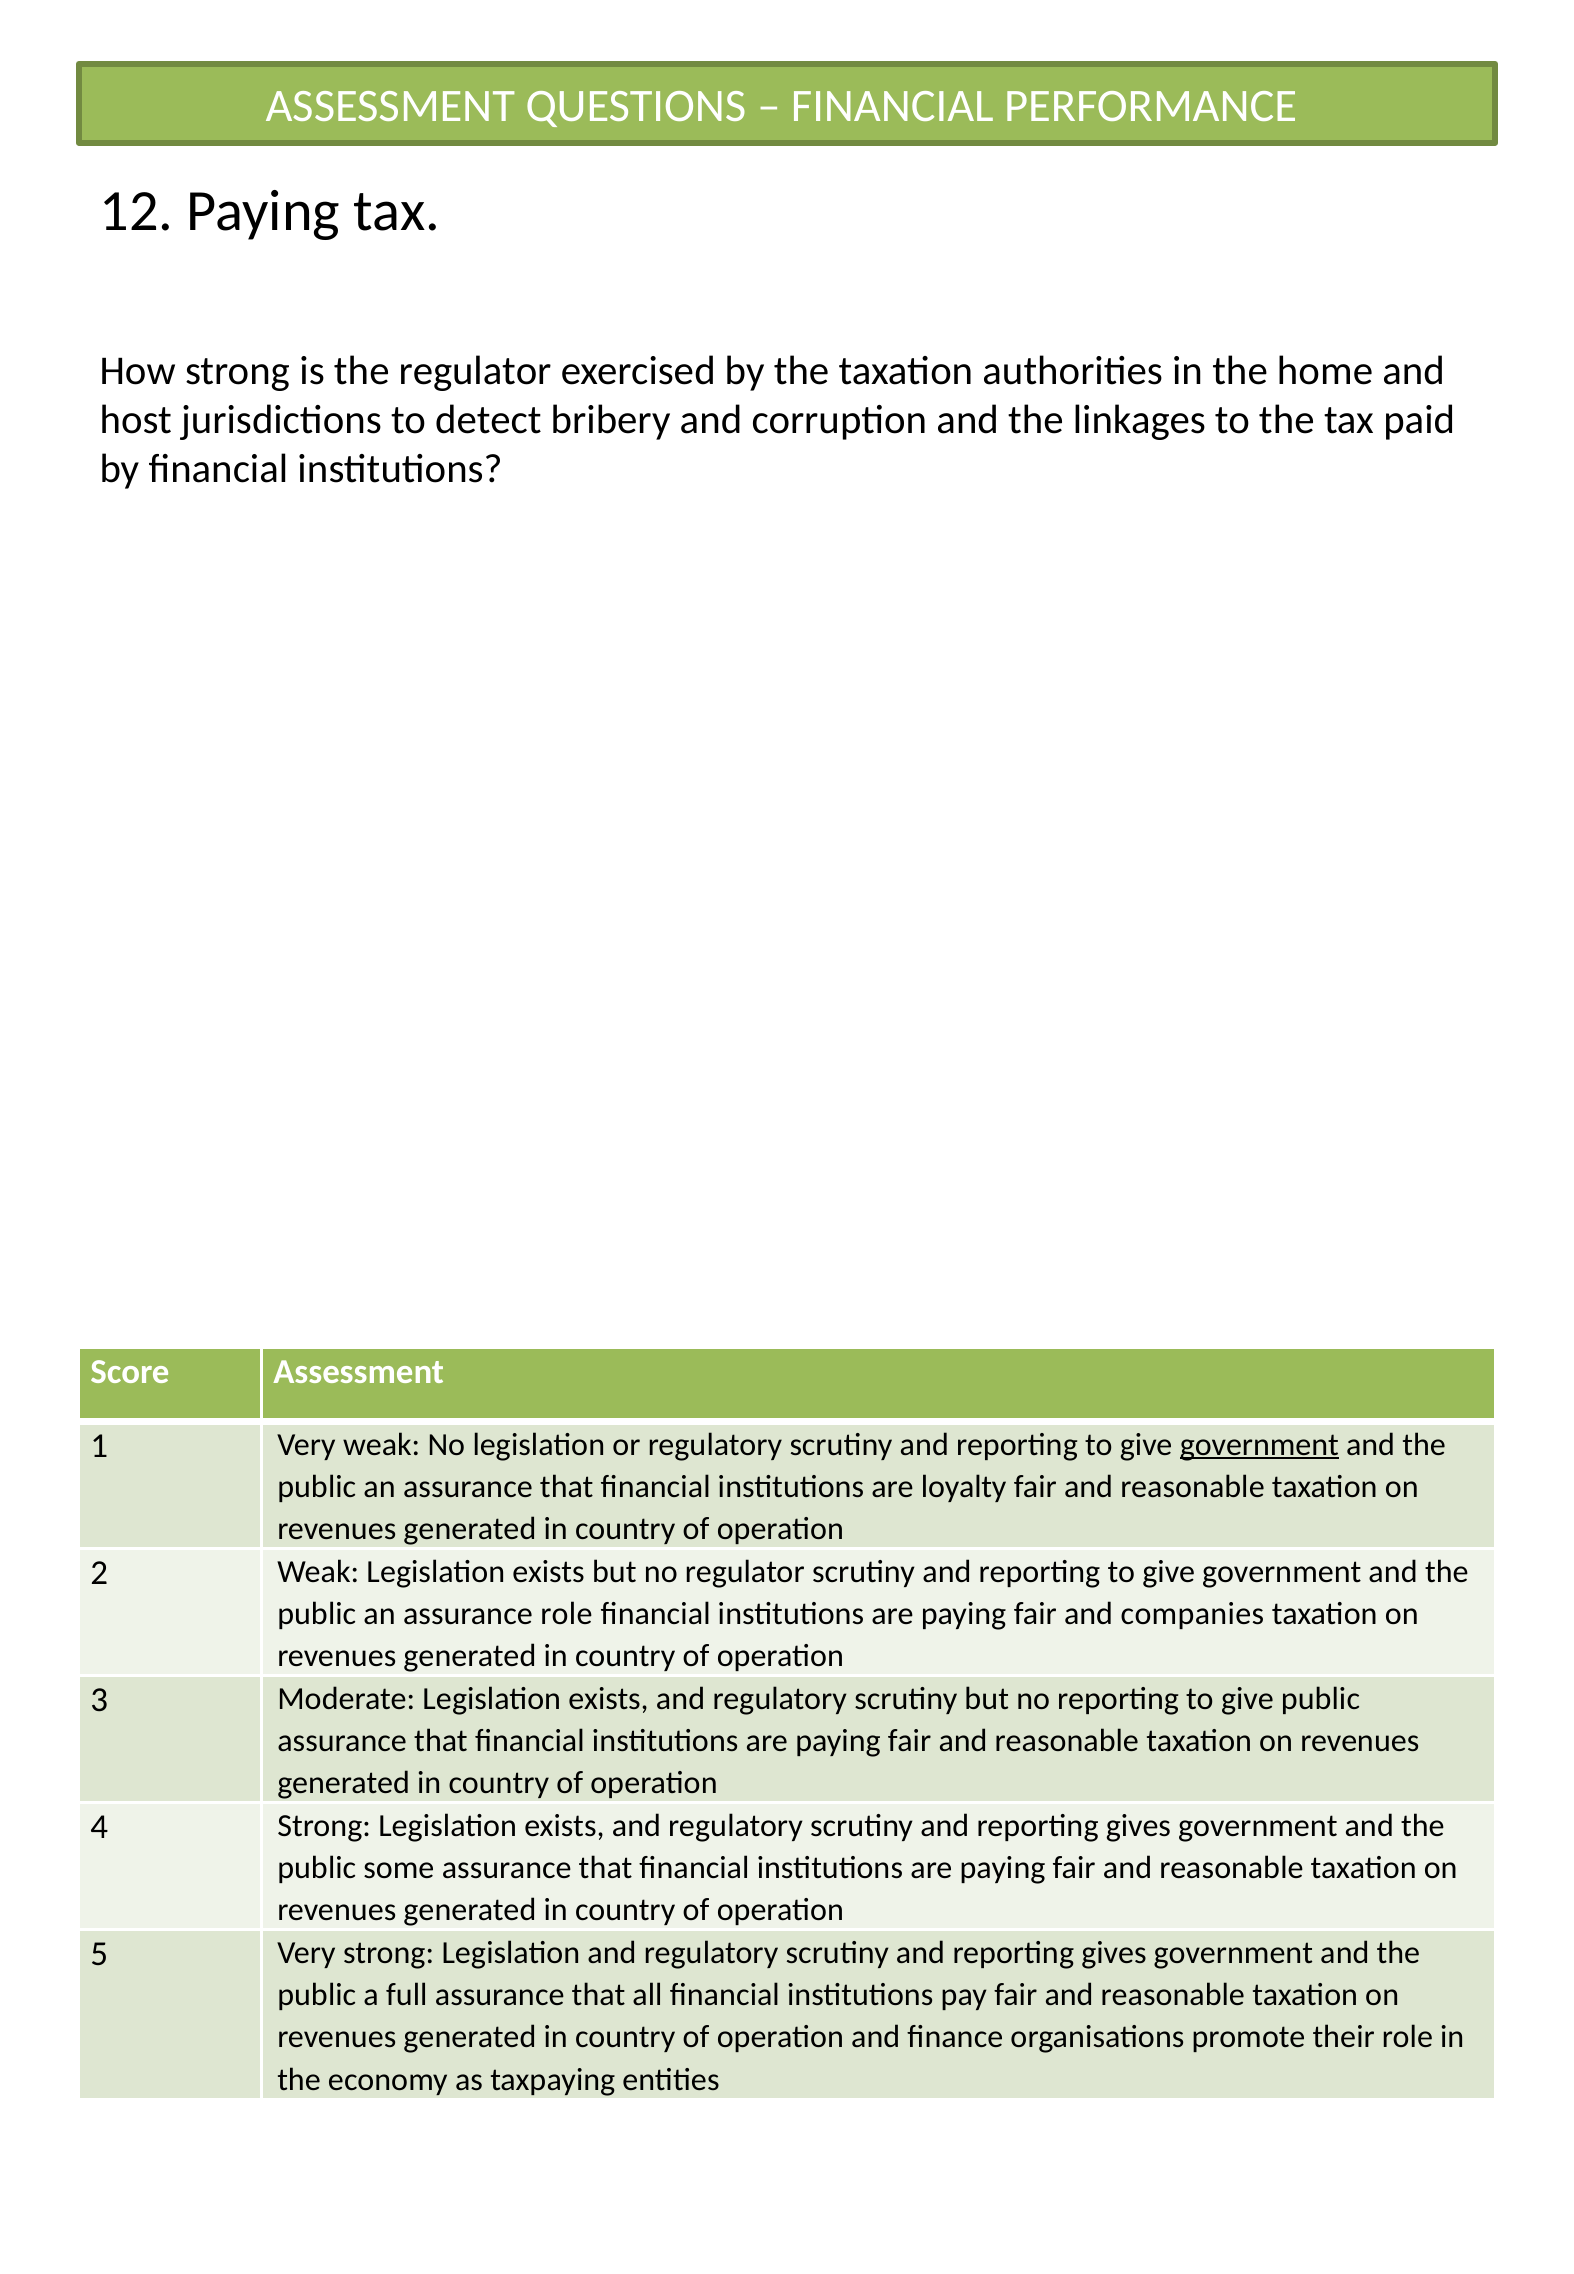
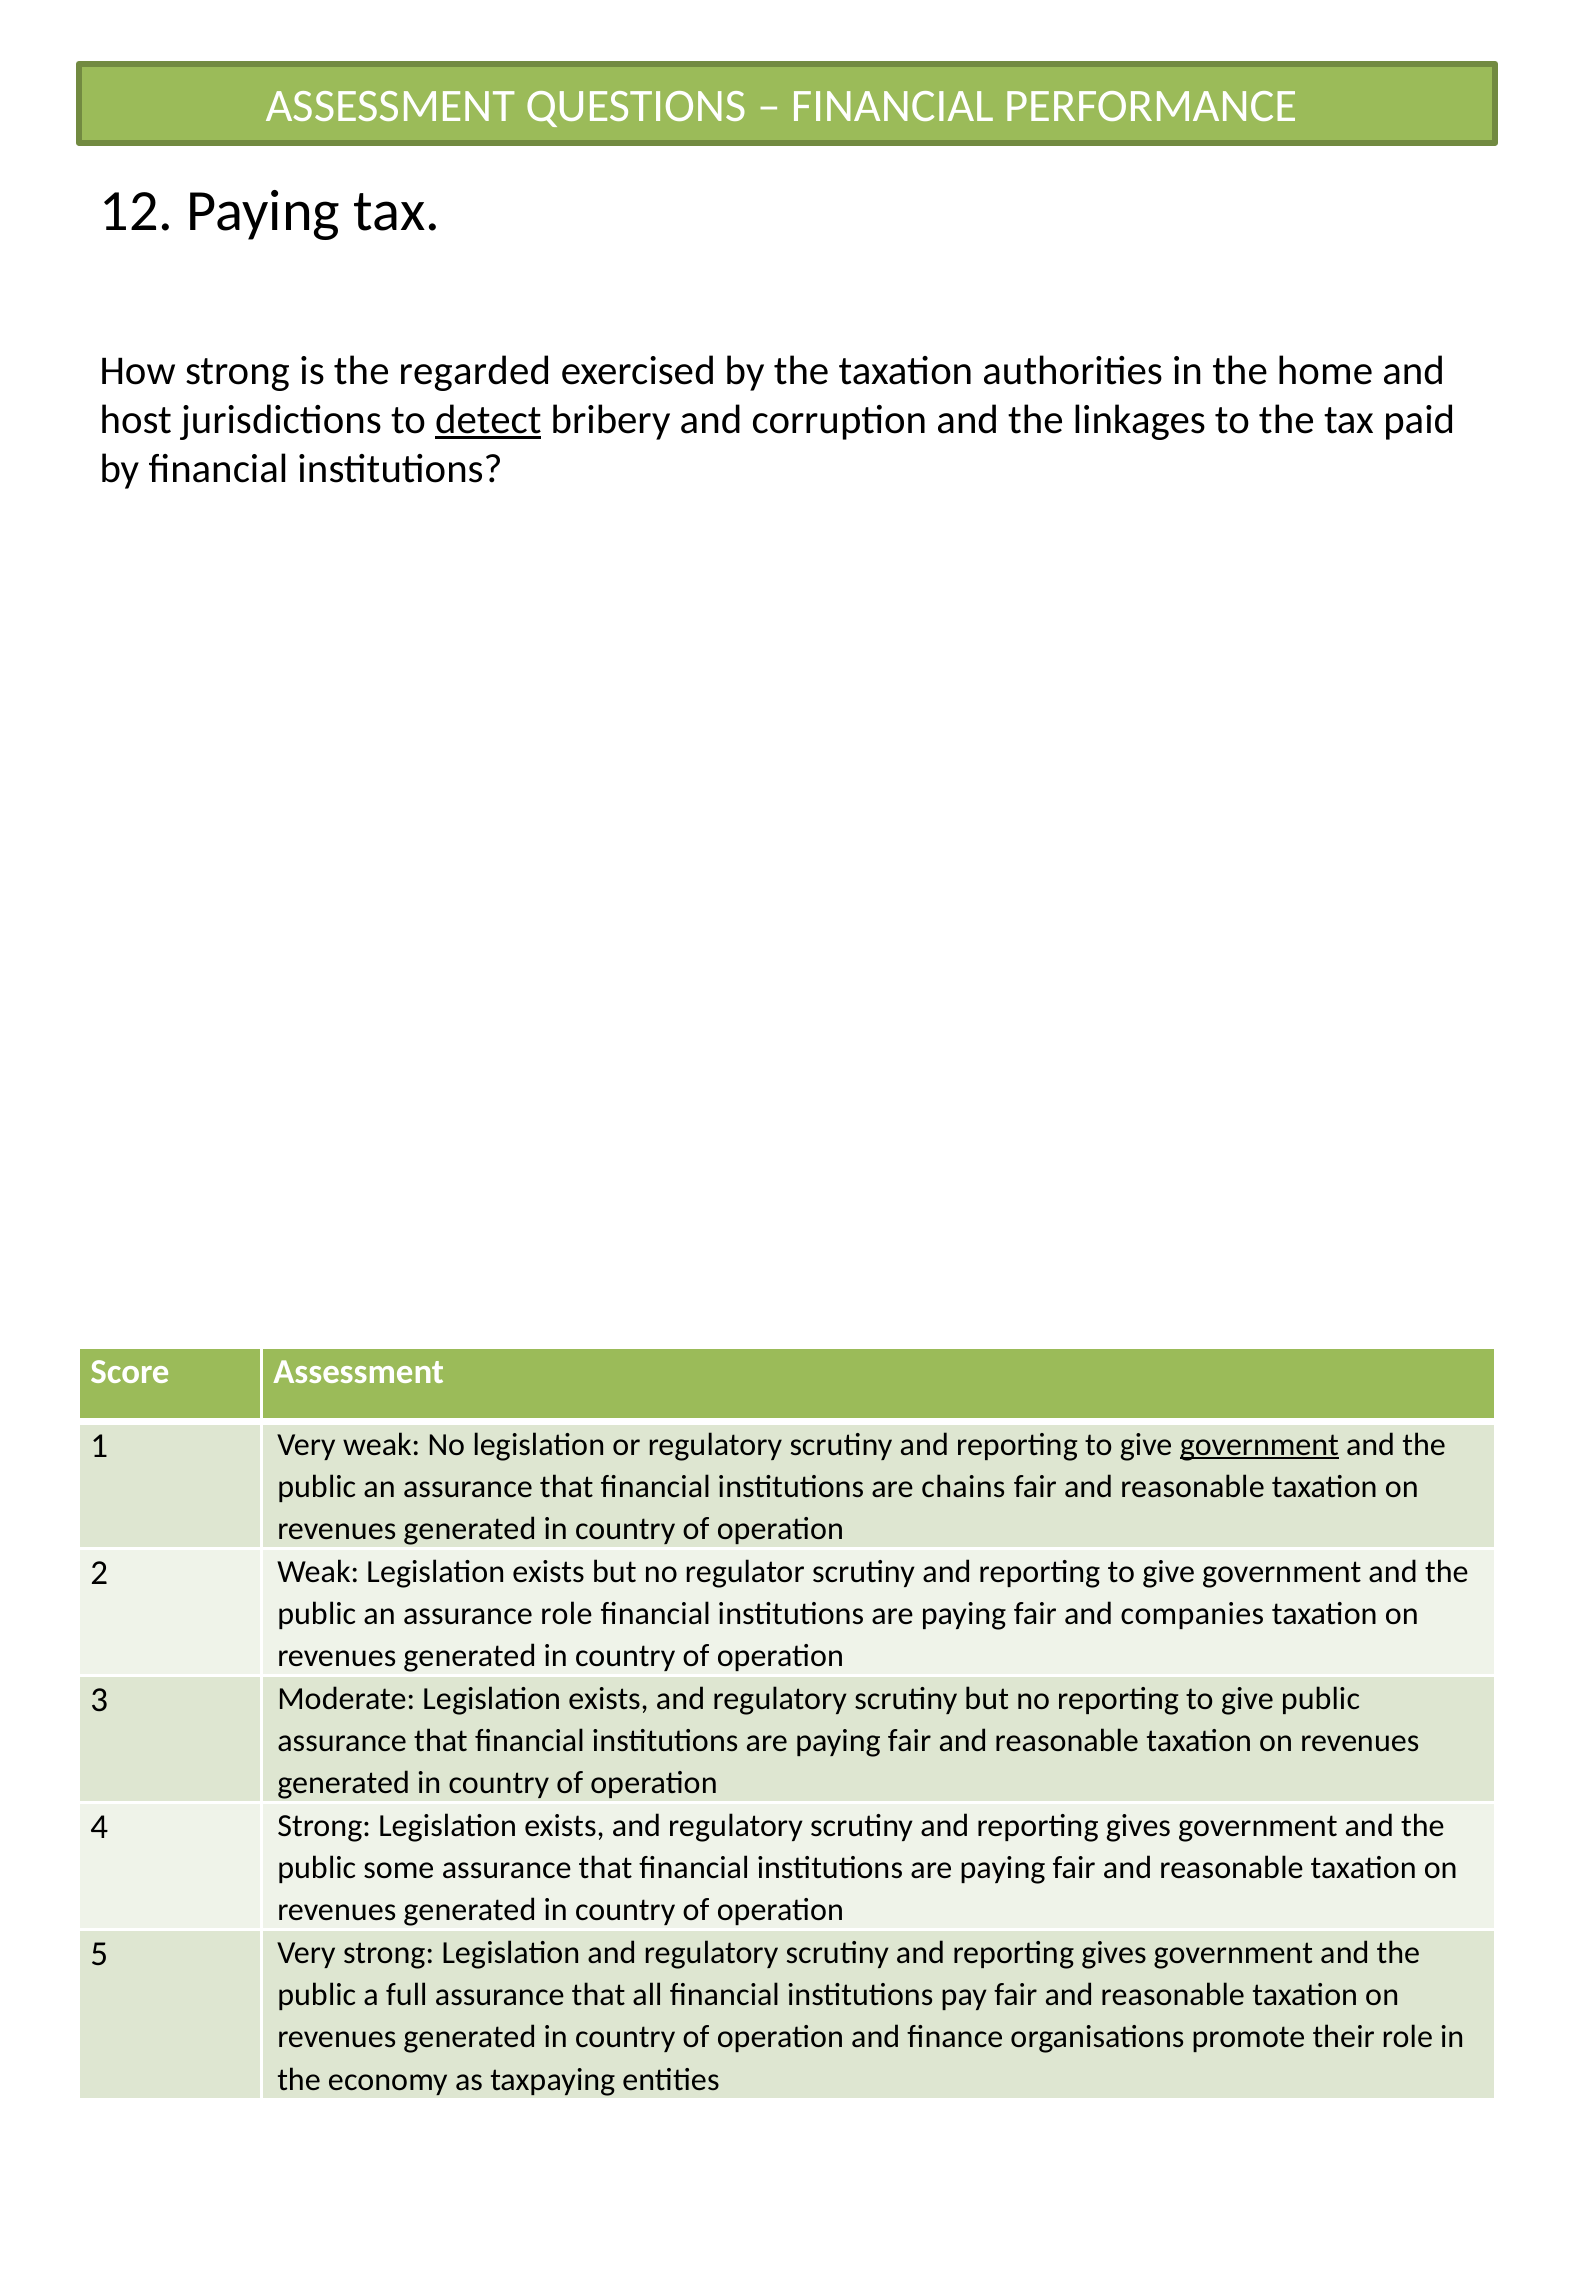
the regulator: regulator -> regarded (475, 371)
detect underline: none -> present (488, 420)
loyalty: loyalty -> chains (963, 1486)
